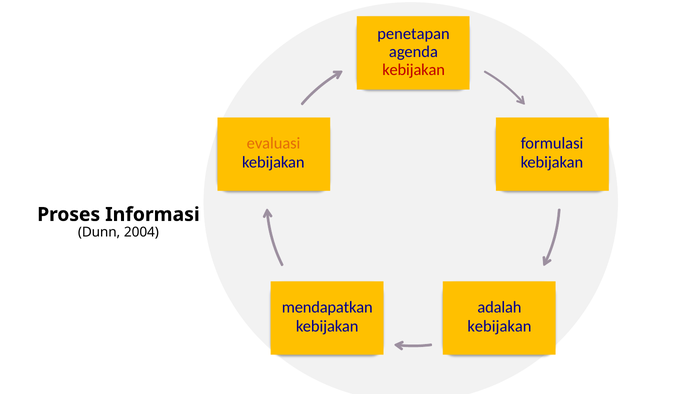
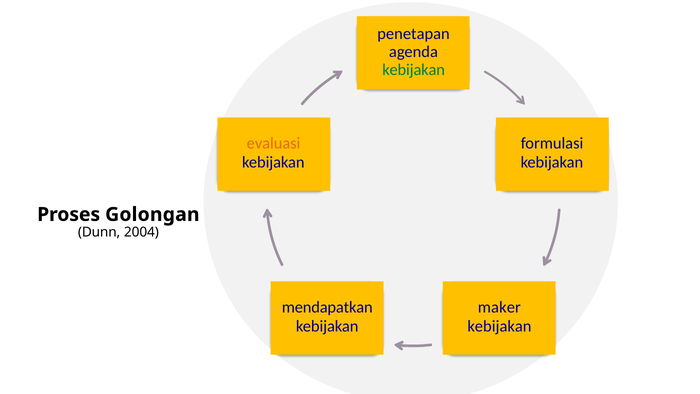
kebijakan colour: red -> green (414, 70)
Informasi: Informasi -> Golongan (152, 214)
adalah: adalah -> maker (499, 307)
